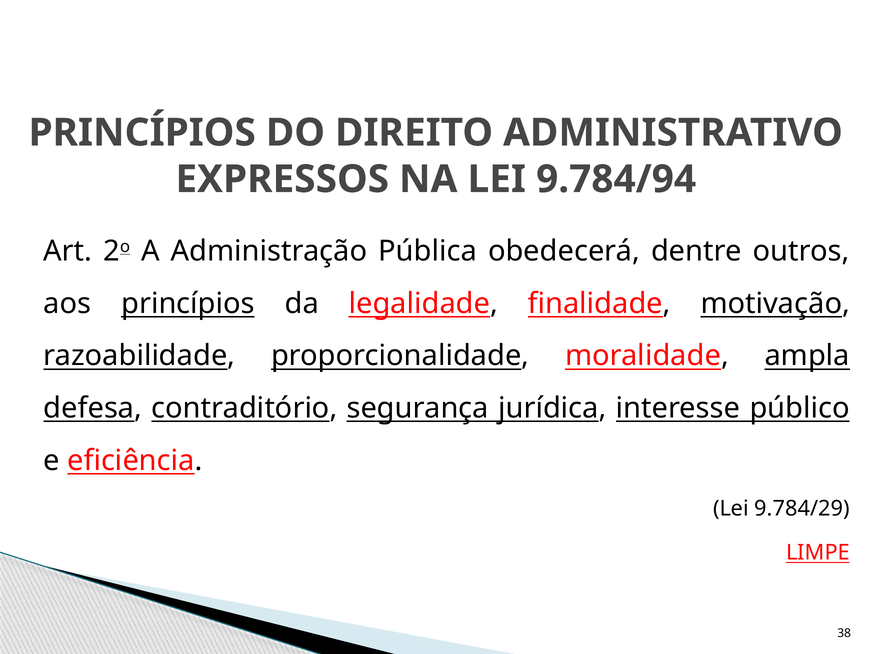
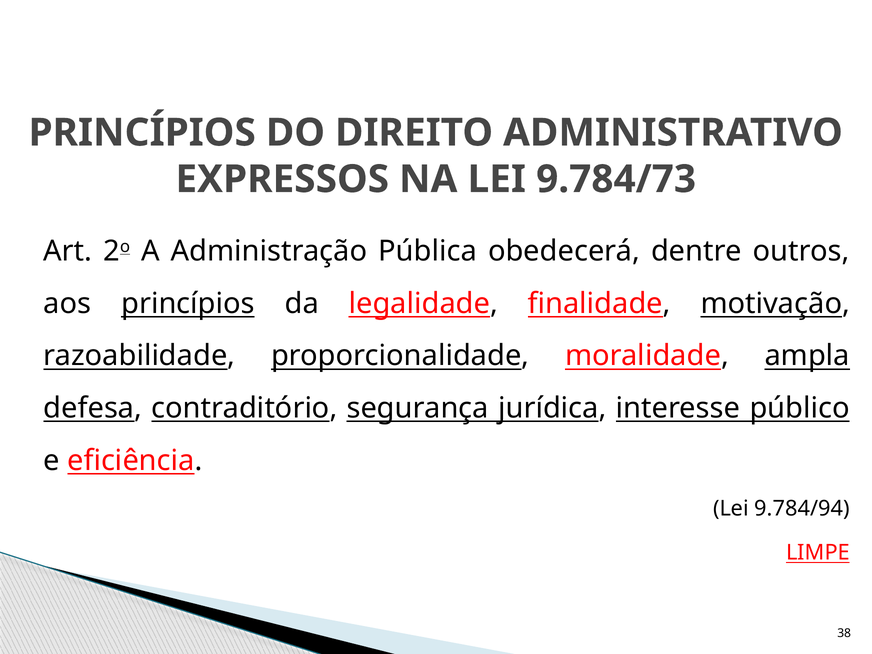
9.784/94: 9.784/94 -> 9.784/73 (616, 179)
9.784/29: 9.784/29 -> 9.784/94 (802, 508)
